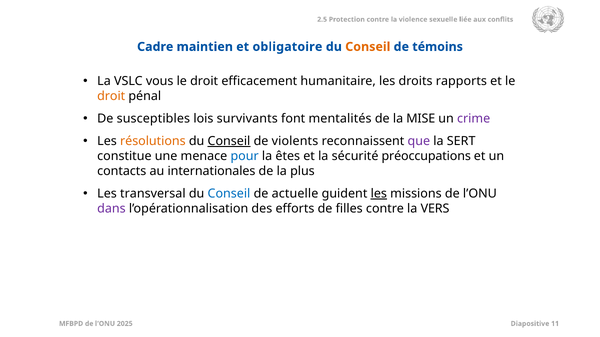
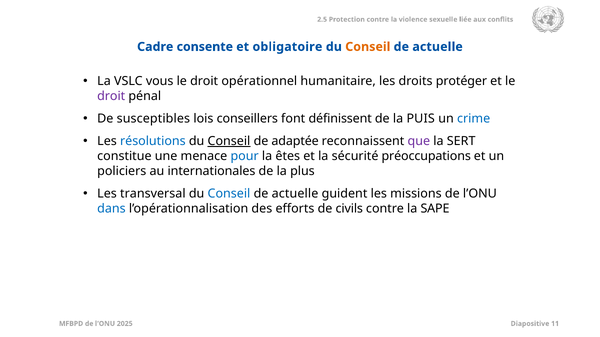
maintien: maintien -> consente (205, 47)
témoins: témoins -> actuelle (438, 47)
efficacement: efficacement -> opérationnel (259, 81)
rapports: rapports -> protéger (461, 81)
droit colour: orange -> purple (111, 96)
survivants: survivants -> conseillers (247, 119)
mentalités: mentalités -> définissent (340, 119)
MISE: MISE -> PUIS (421, 119)
crime colour: purple -> blue (474, 119)
résolutions colour: orange -> blue (153, 141)
violents: violents -> adaptée (295, 141)
contacts: contacts -> policiers (122, 171)
les underline: present -> none (379, 194)
dans colour: purple -> blue (111, 209)
filles: filles -> civils (349, 209)
VERS: VERS -> SAPE (435, 209)
